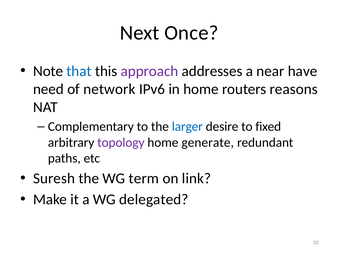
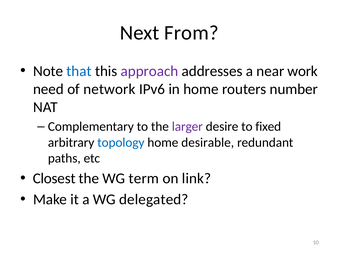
Once: Once -> From (191, 33)
have: have -> work (303, 71)
reasons: reasons -> number (294, 89)
larger colour: blue -> purple (187, 127)
topology colour: purple -> blue (121, 143)
generate: generate -> desirable (208, 143)
Suresh: Suresh -> Closest (54, 179)
